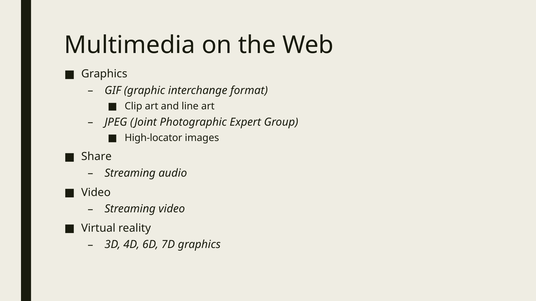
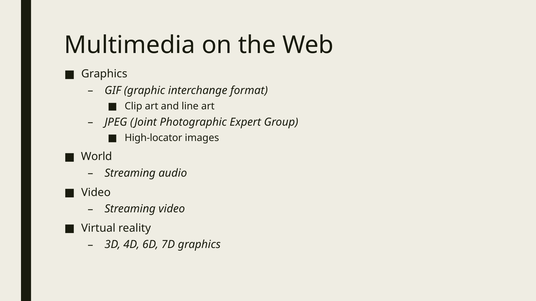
Share: Share -> World (97, 157)
